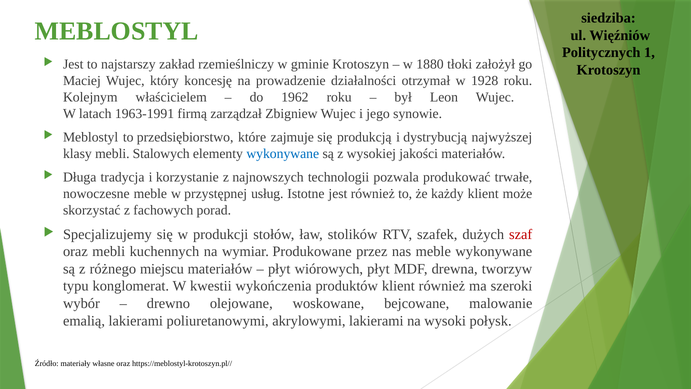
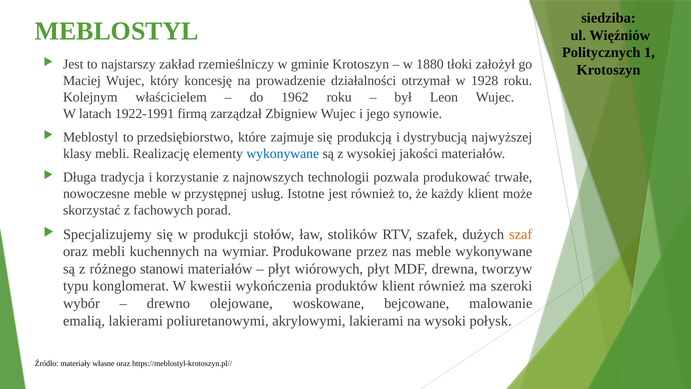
1963-1991: 1963-1991 -> 1922-1991 (145, 114)
Stalowych: Stalowych -> Realizację (161, 154)
szaf colour: red -> orange (521, 234)
miejscu: miejscu -> stanowi (162, 269)
